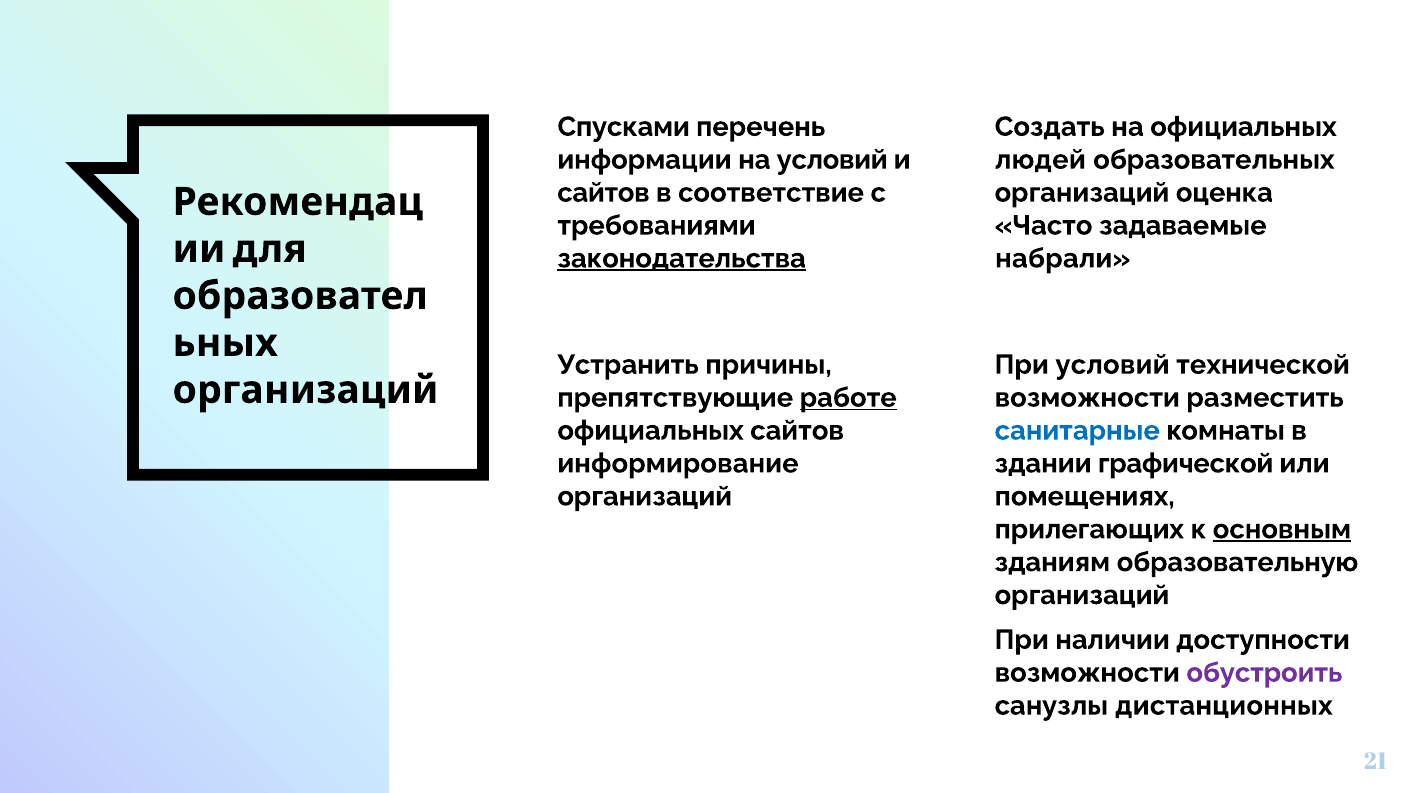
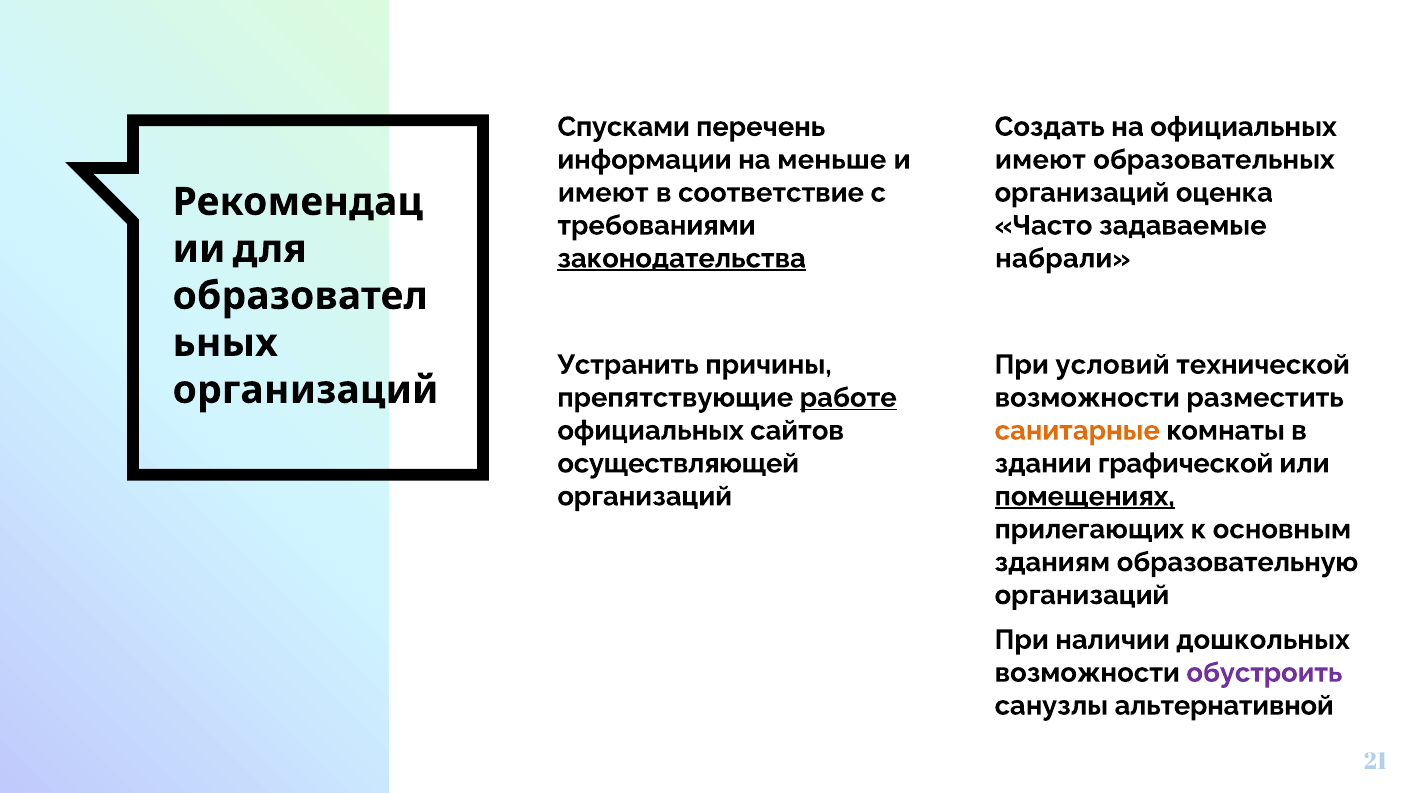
на условий: условий -> меньше (832, 160)
людей: людей -> имеют (1040, 160)
сайтов: сайтов -> имеют (603, 193)
санитарные colour: blue -> orange (1077, 431)
информирование: информирование -> осуществляющей (678, 464)
помещениях underline: none -> present (1085, 496)
основным underline: present -> none (1282, 529)
доступности: доступности -> дошкольных (1263, 640)
дистанционных: дистанционных -> альтернативной (1224, 706)
